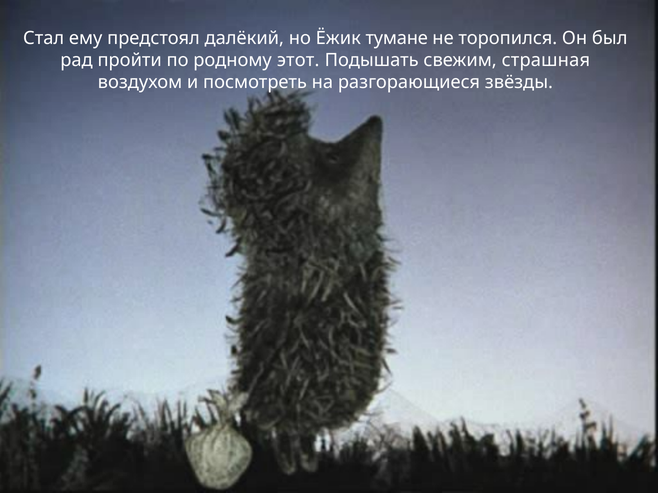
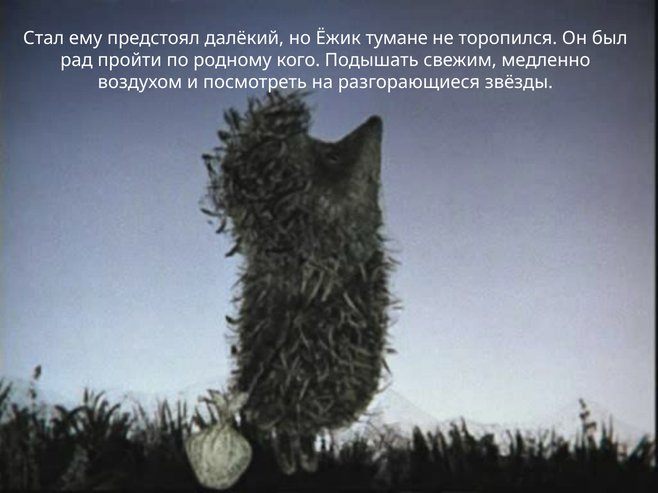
этот: этот -> кого (298, 60)
страшная: страшная -> медленно (546, 60)
